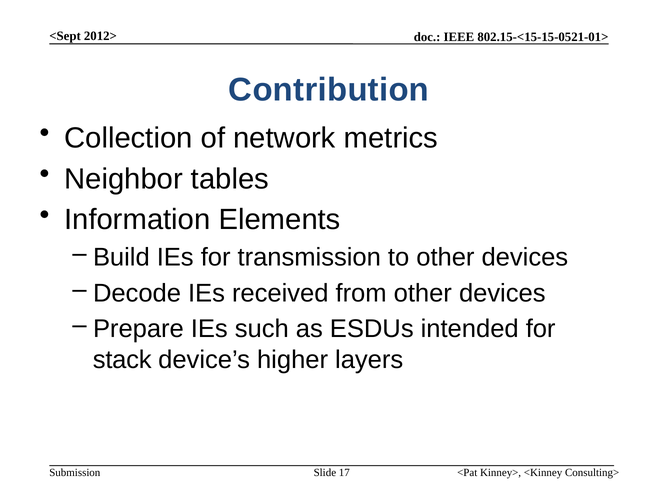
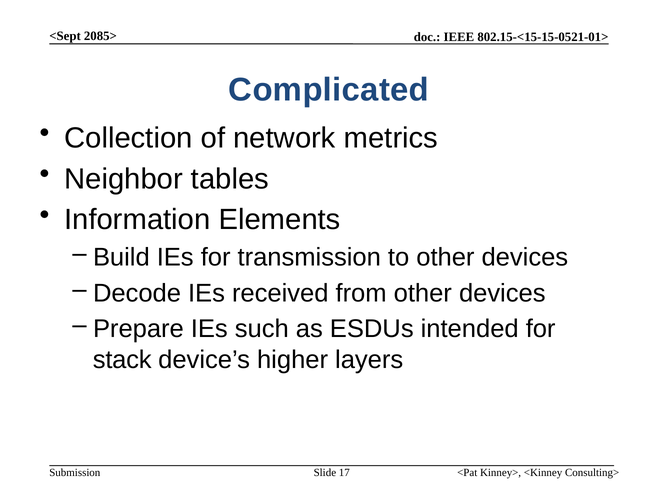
2012>: 2012> -> 2085> (100, 36)
Contribution: Contribution -> Complicated (329, 90)
